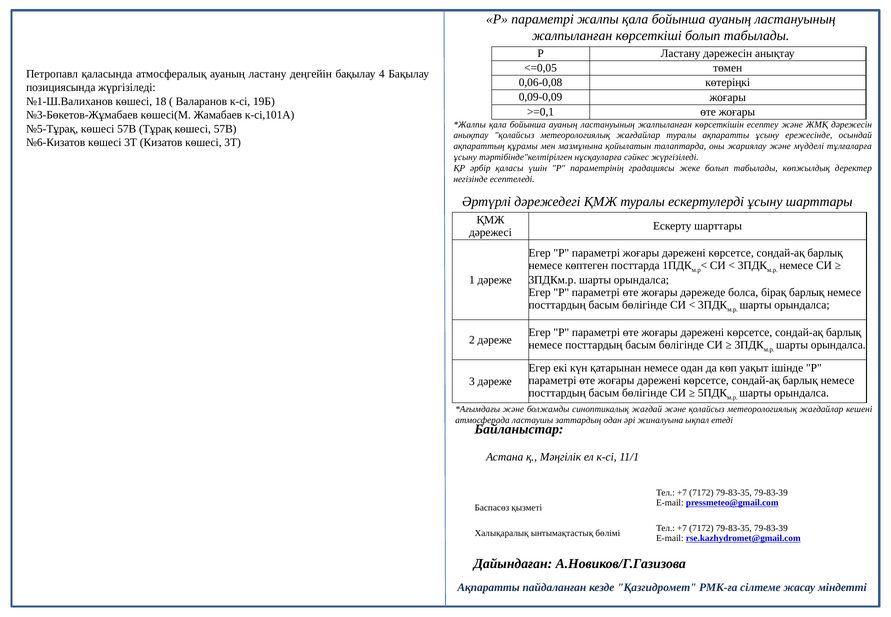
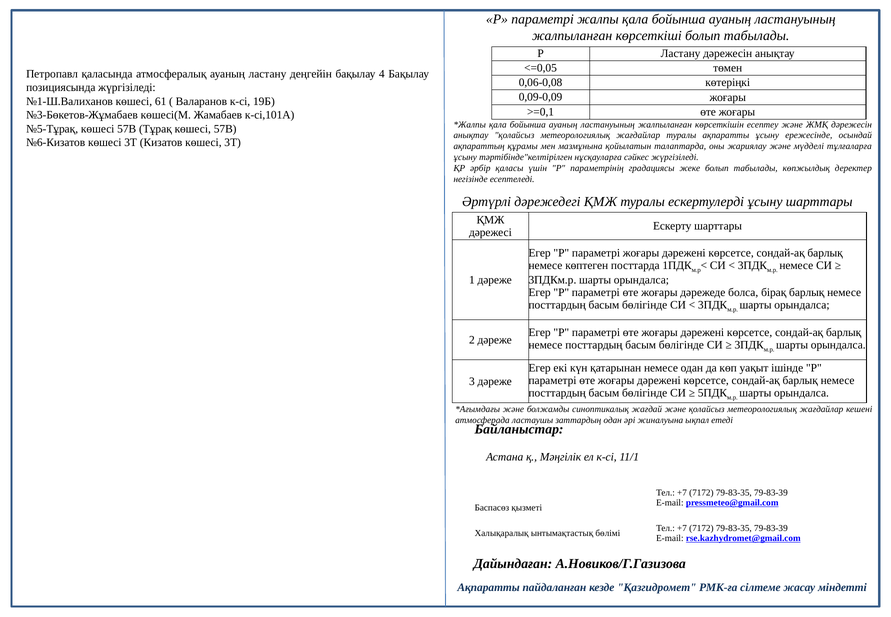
18: 18 -> 61 (161, 101)
